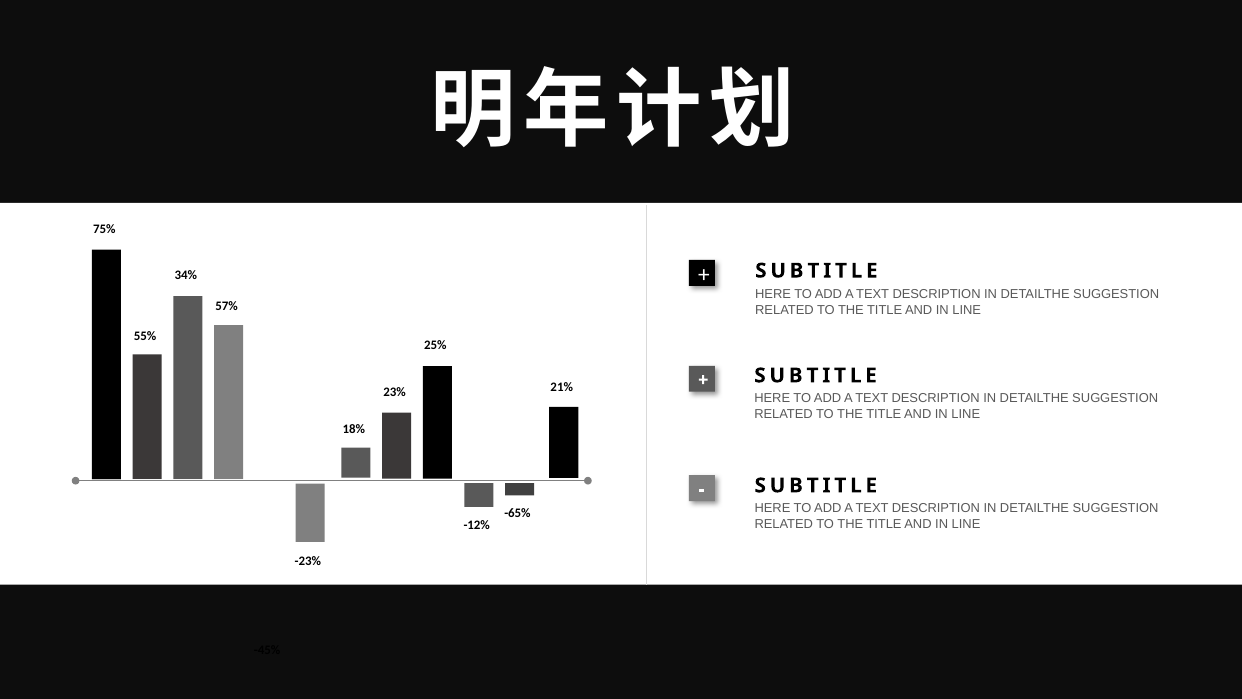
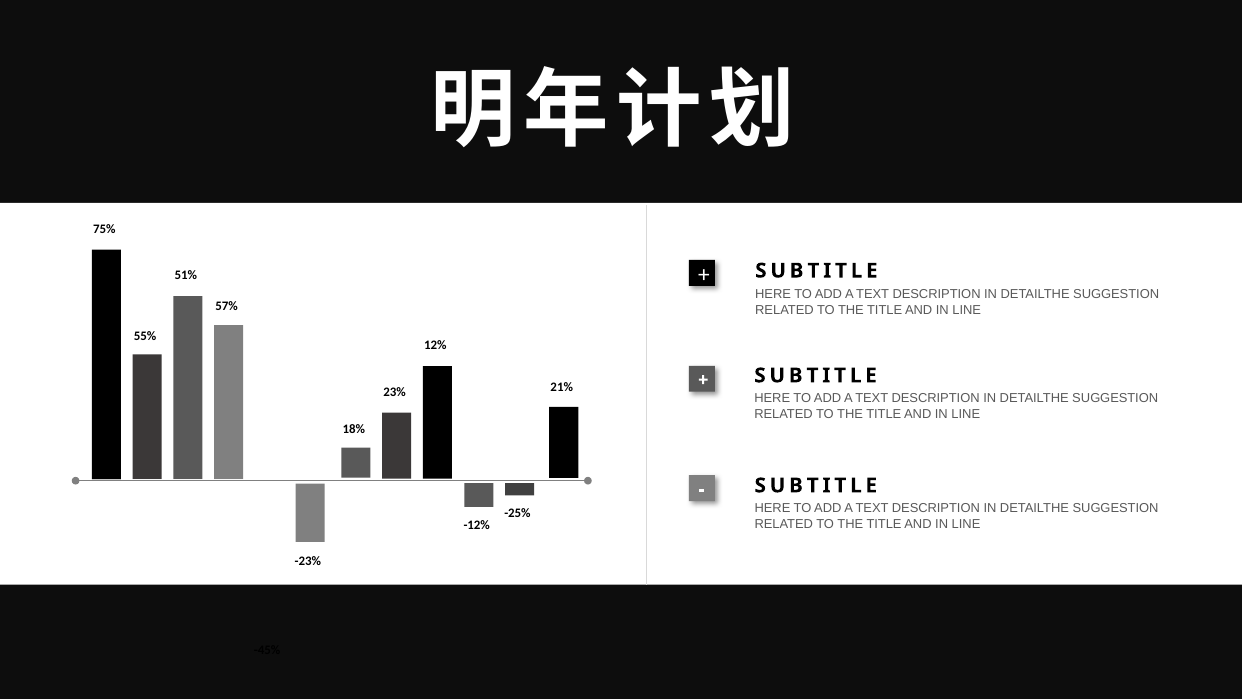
34%: 34% -> 51% (186, 275)
25%: 25% -> 12% (435, 345)
-65%: -65% -> -25% (517, 513)
